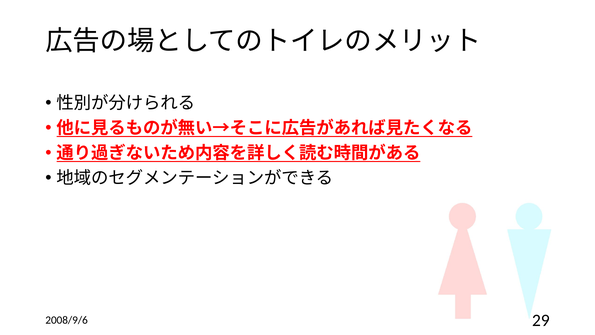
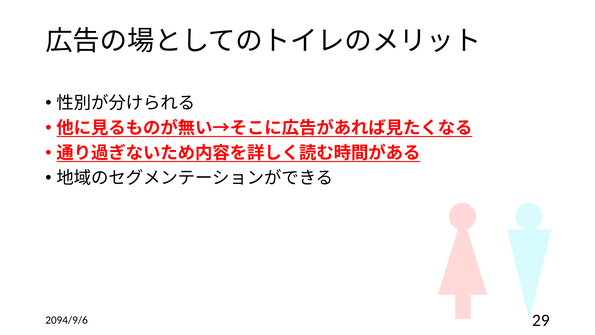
2008/9/6: 2008/9/6 -> 2094/9/6 (67, 320)
